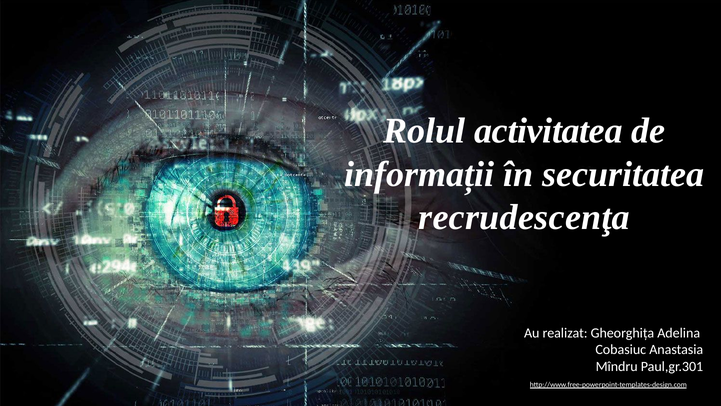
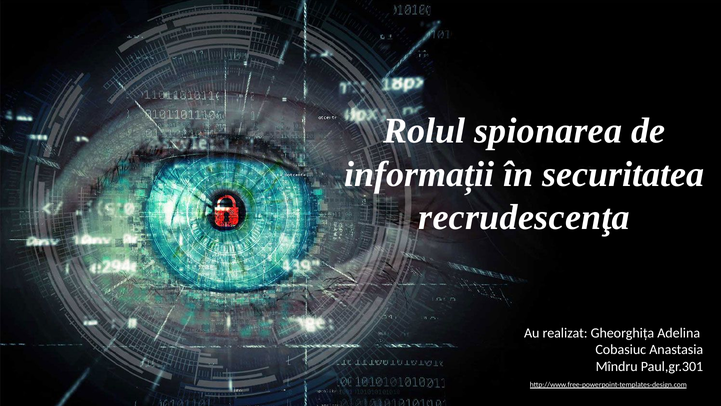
activitatea: activitatea -> spionarea (548, 131)
